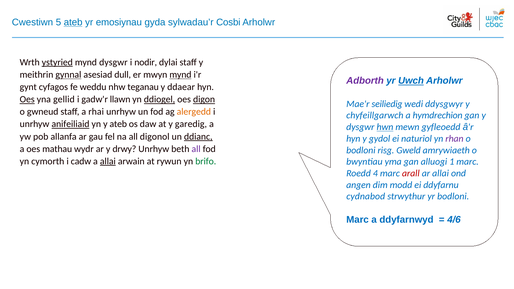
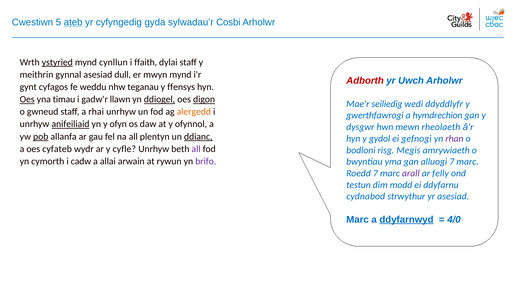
emosiynau: emosiynau -> cyfyngedig (119, 22)
mynd dysgwr: dysgwr -> cynllun (113, 62)
nodir: nodir -> ffaith (146, 62)
gynnal underline: present -> none (68, 75)
mynd underline: present -> none (180, 75)
Adborth colour: purple -> red (365, 81)
Uwch underline: present -> none (411, 81)
ddaear: ddaear -> ffensys (181, 87)
gellid: gellid -> timau (64, 99)
ddysgwyr: ddysgwyr -> ddyddlyfr (444, 104)
chyfeillgarwch: chyfeillgarwch -> gwerthfawrogi (375, 116)
y ateb: ateb -> ofyn (118, 124)
garedig: garedig -> ofynnol (191, 124)
hwn underline: present -> none (385, 127)
gyfleoedd: gyfleoedd -> rheolaeth (441, 127)
pob underline: none -> present (41, 137)
digonol: digonol -> plentyn (155, 137)
naturiol: naturiol -> gefnogi (416, 139)
mathau: mathau -> cyfateb (57, 149)
drwy: drwy -> cyfle (124, 149)
Gweld: Gweld -> Megis (408, 150)
allai underline: present -> none (108, 161)
brifo colour: green -> purple (206, 161)
alluogi 1: 1 -> 7 (452, 162)
Roedd 4: 4 -> 7 (375, 173)
arall colour: red -> purple (411, 173)
ar allai: allai -> felly (441, 173)
angen: angen -> testun (359, 185)
yr bodloni: bodloni -> asesiad (453, 196)
ddyfarnwyd underline: none -> present (406, 220)
4/6: 4/6 -> 4/0 (454, 220)
